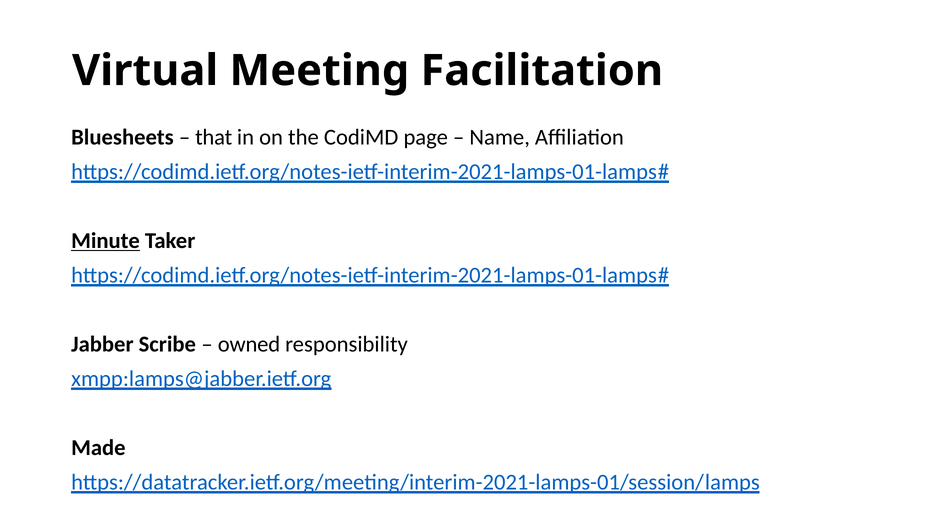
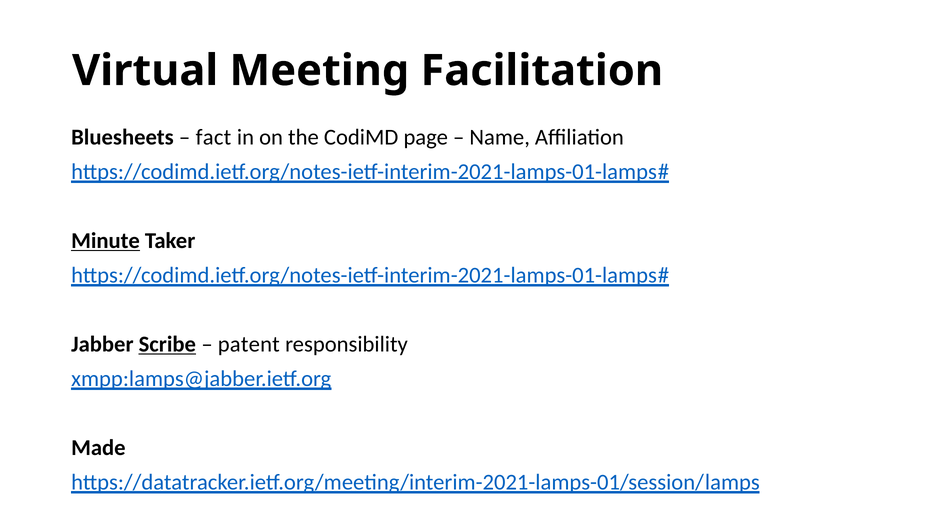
that: that -> fact (213, 137)
Scribe underline: none -> present (167, 344)
owned: owned -> patent (249, 344)
